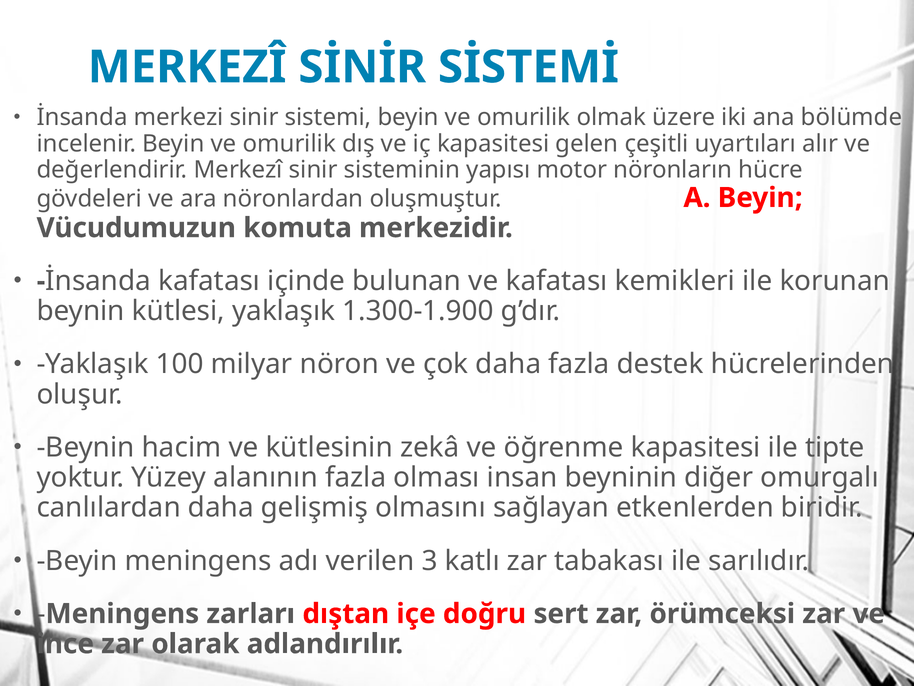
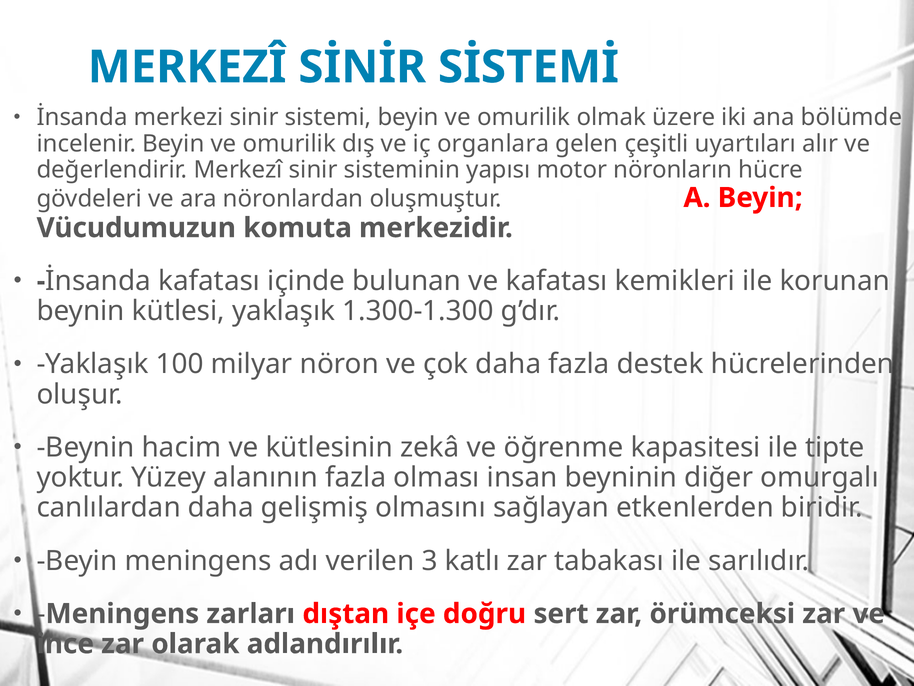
iç kapasitesi: kapasitesi -> organlara (493, 143)
1.300-1.900: 1.300-1.900 -> 1.300-1.300 (418, 311)
